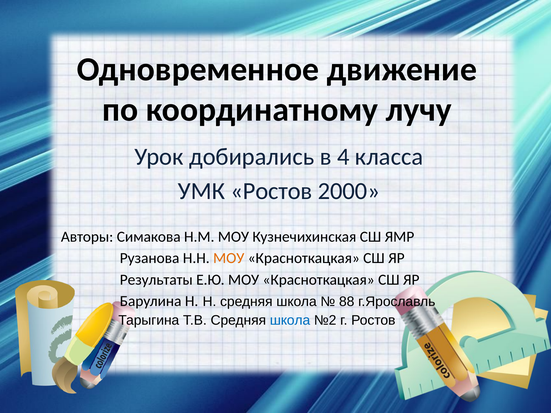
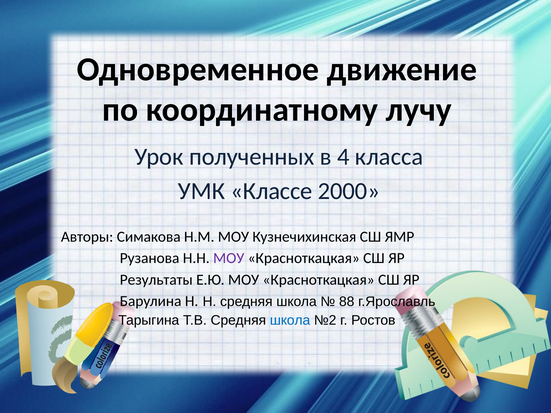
добирались: добирались -> полученных (252, 157)
УМК Ростов: Ростов -> Классе (271, 191)
МОУ colour: orange -> purple (229, 258)
